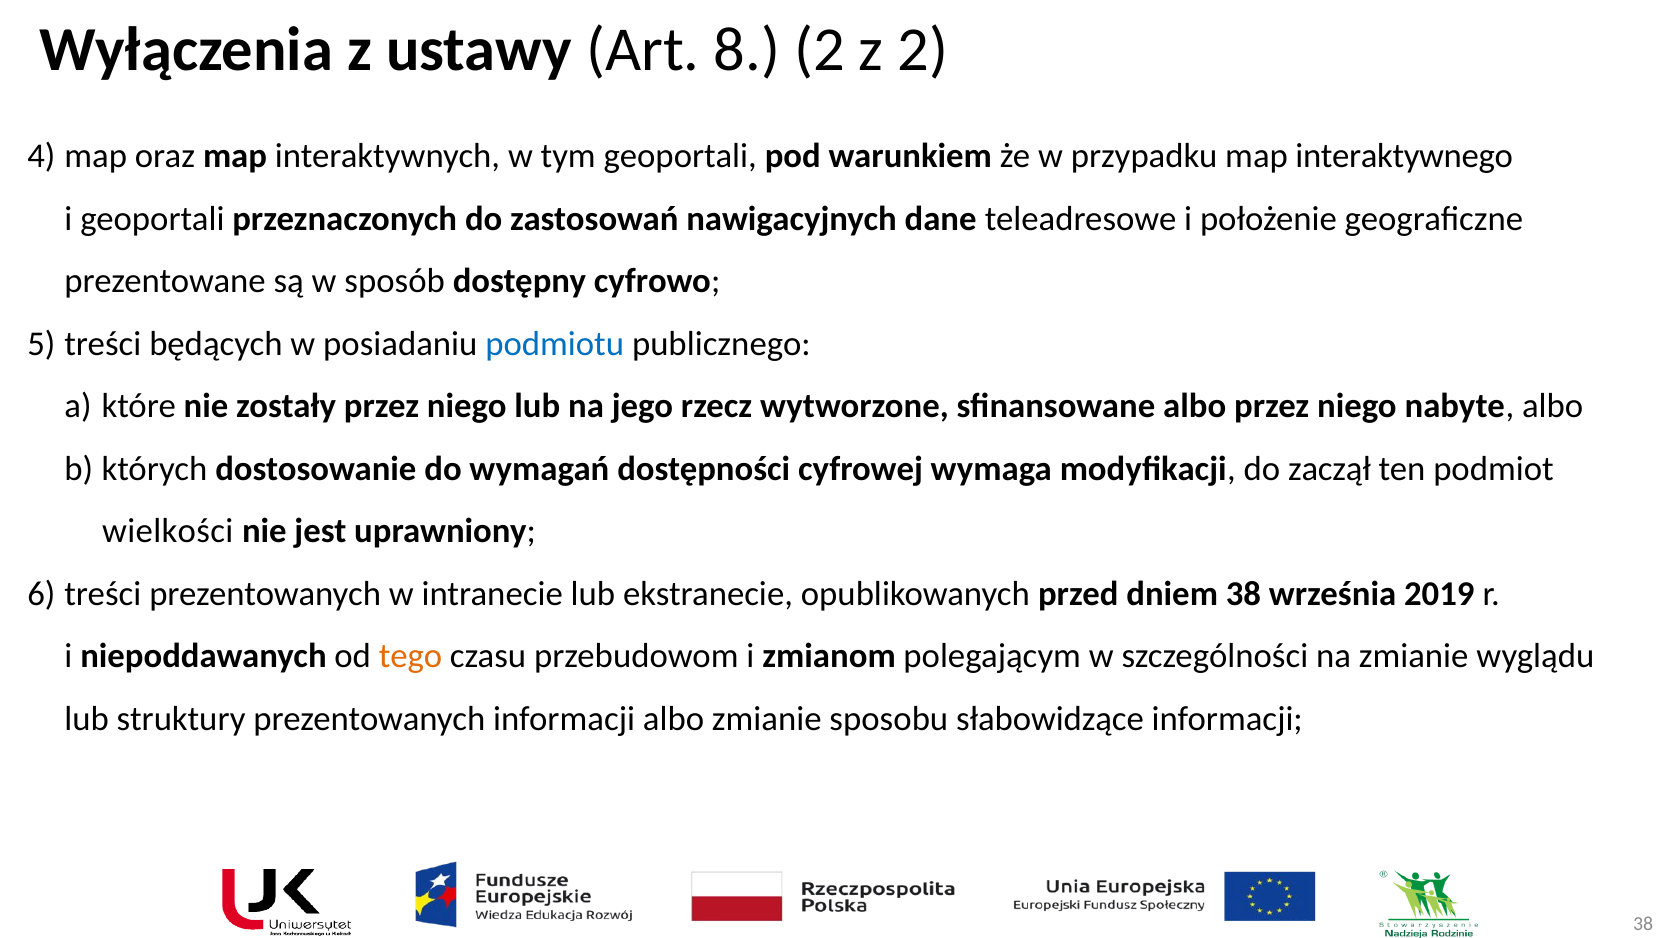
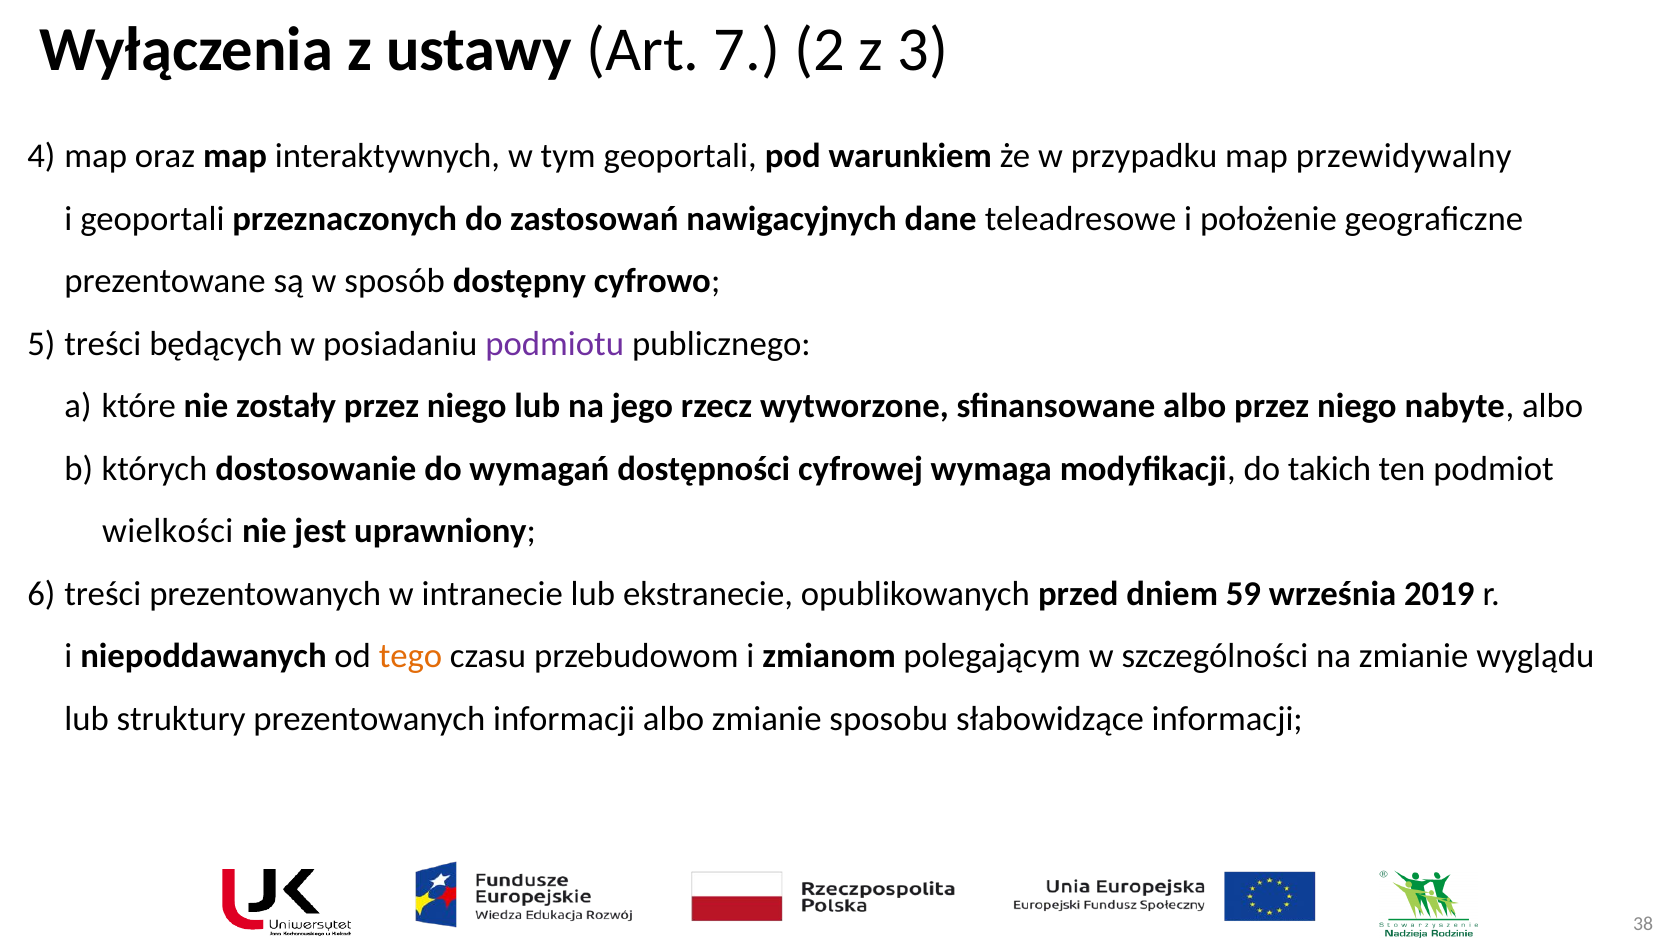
8: 8 -> 7 (747, 50)
z 2: 2 -> 3 (923, 50)
interaktywnego: interaktywnego -> przewidywalny (1404, 156)
podmiotu colour: blue -> purple (555, 344)
zaczął: zaczął -> takich (1330, 469)
dniem 38: 38 -> 59 (1243, 594)
